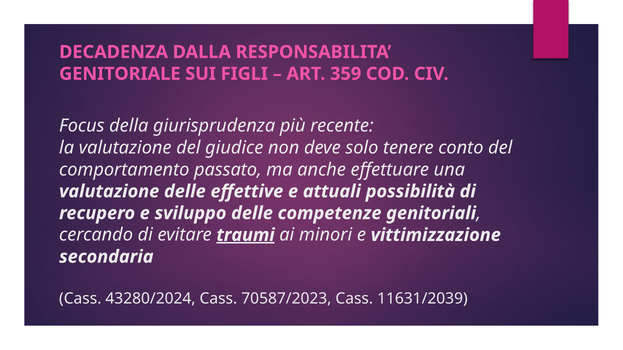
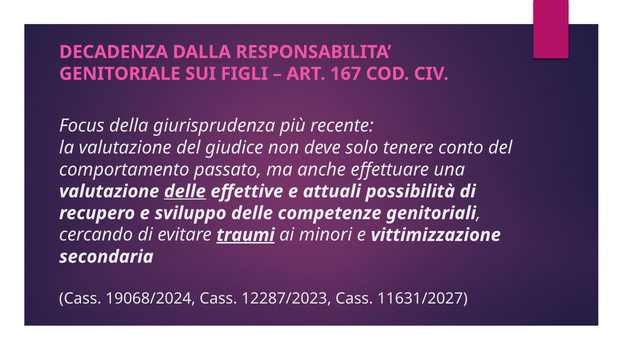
359: 359 -> 167 (346, 74)
delle underline: none -> present (185, 192)
43280/2024: 43280/2024 -> 19068/2024 (150, 299)
70587/2023: 70587/2023 -> 12287/2023 (286, 299)
11631/2039: 11631/2039 -> 11631/2027 (422, 299)
